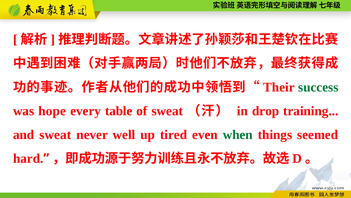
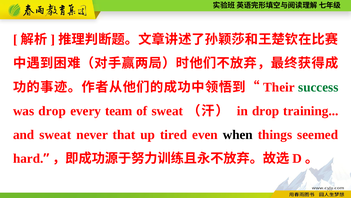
was hope: hope -> drop (52, 111)
table: table -> team (119, 111)
well: well -> that (124, 134)
when colour: green -> black (238, 134)
